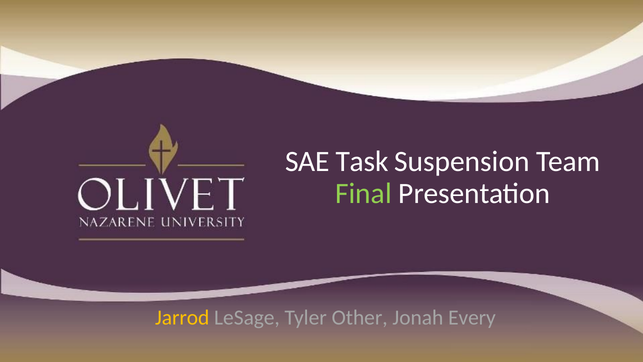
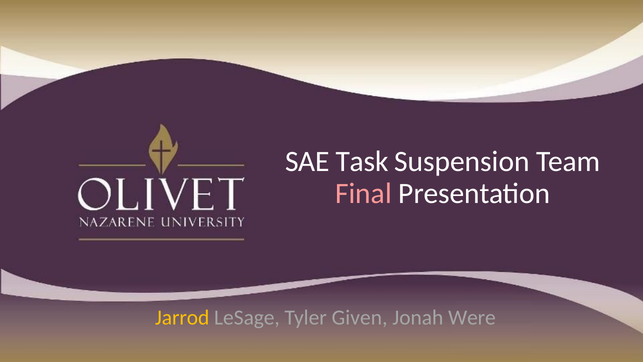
Final colour: light green -> pink (363, 193)
Other: Other -> Given (360, 317)
Every: Every -> Were (472, 317)
